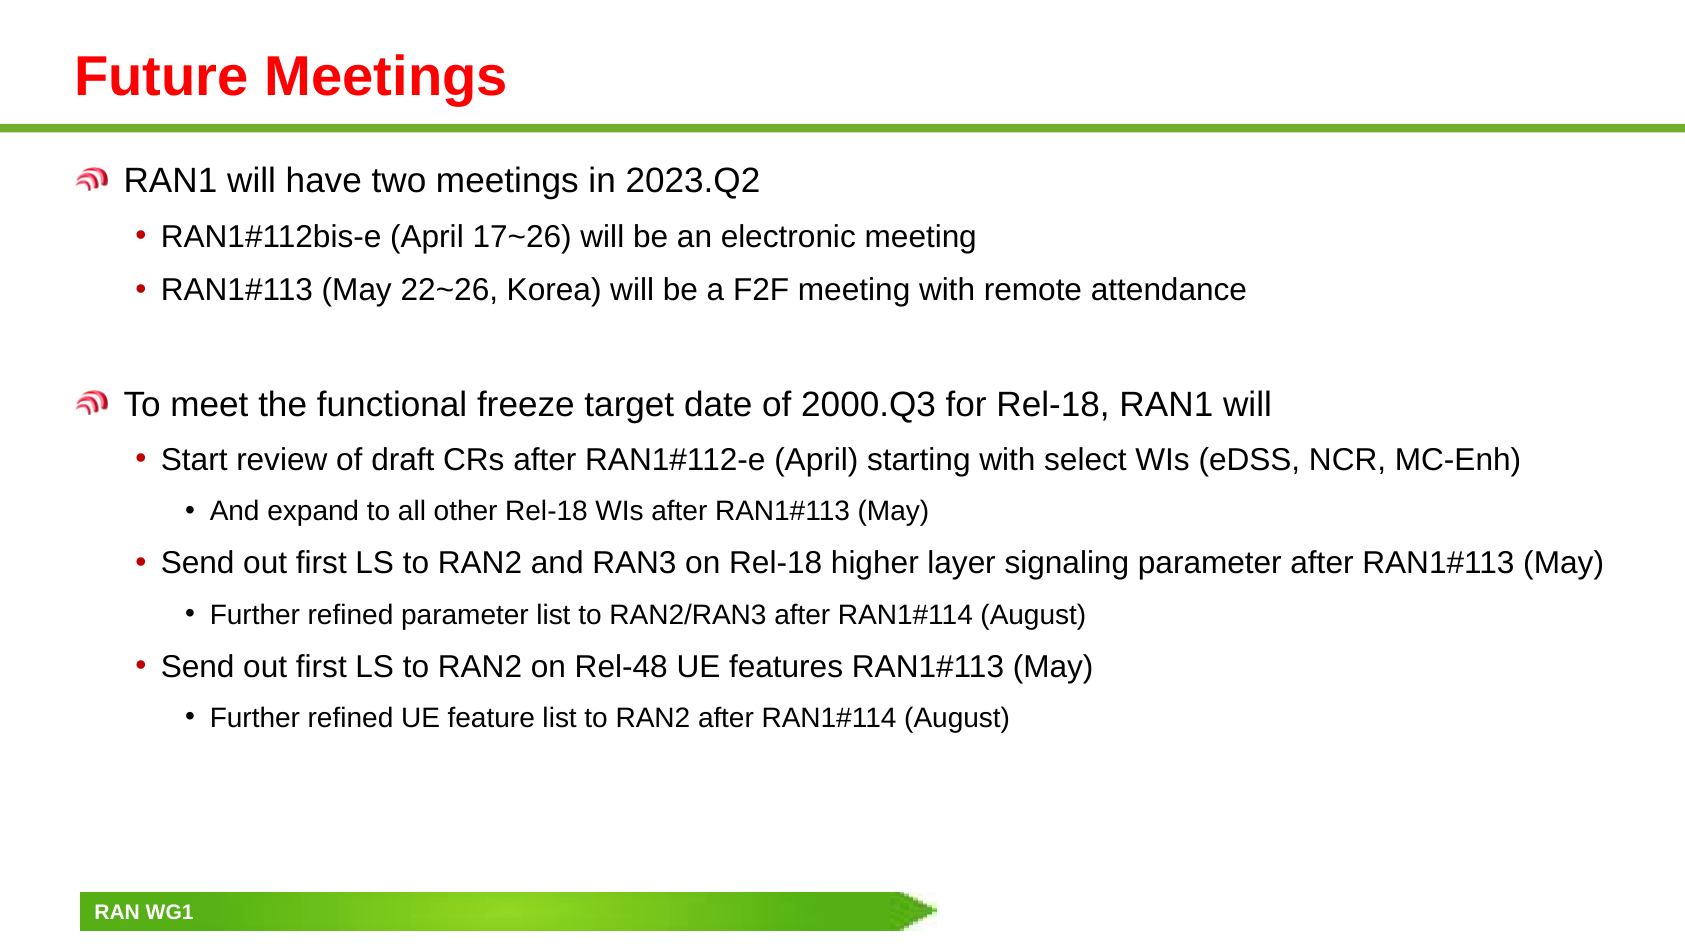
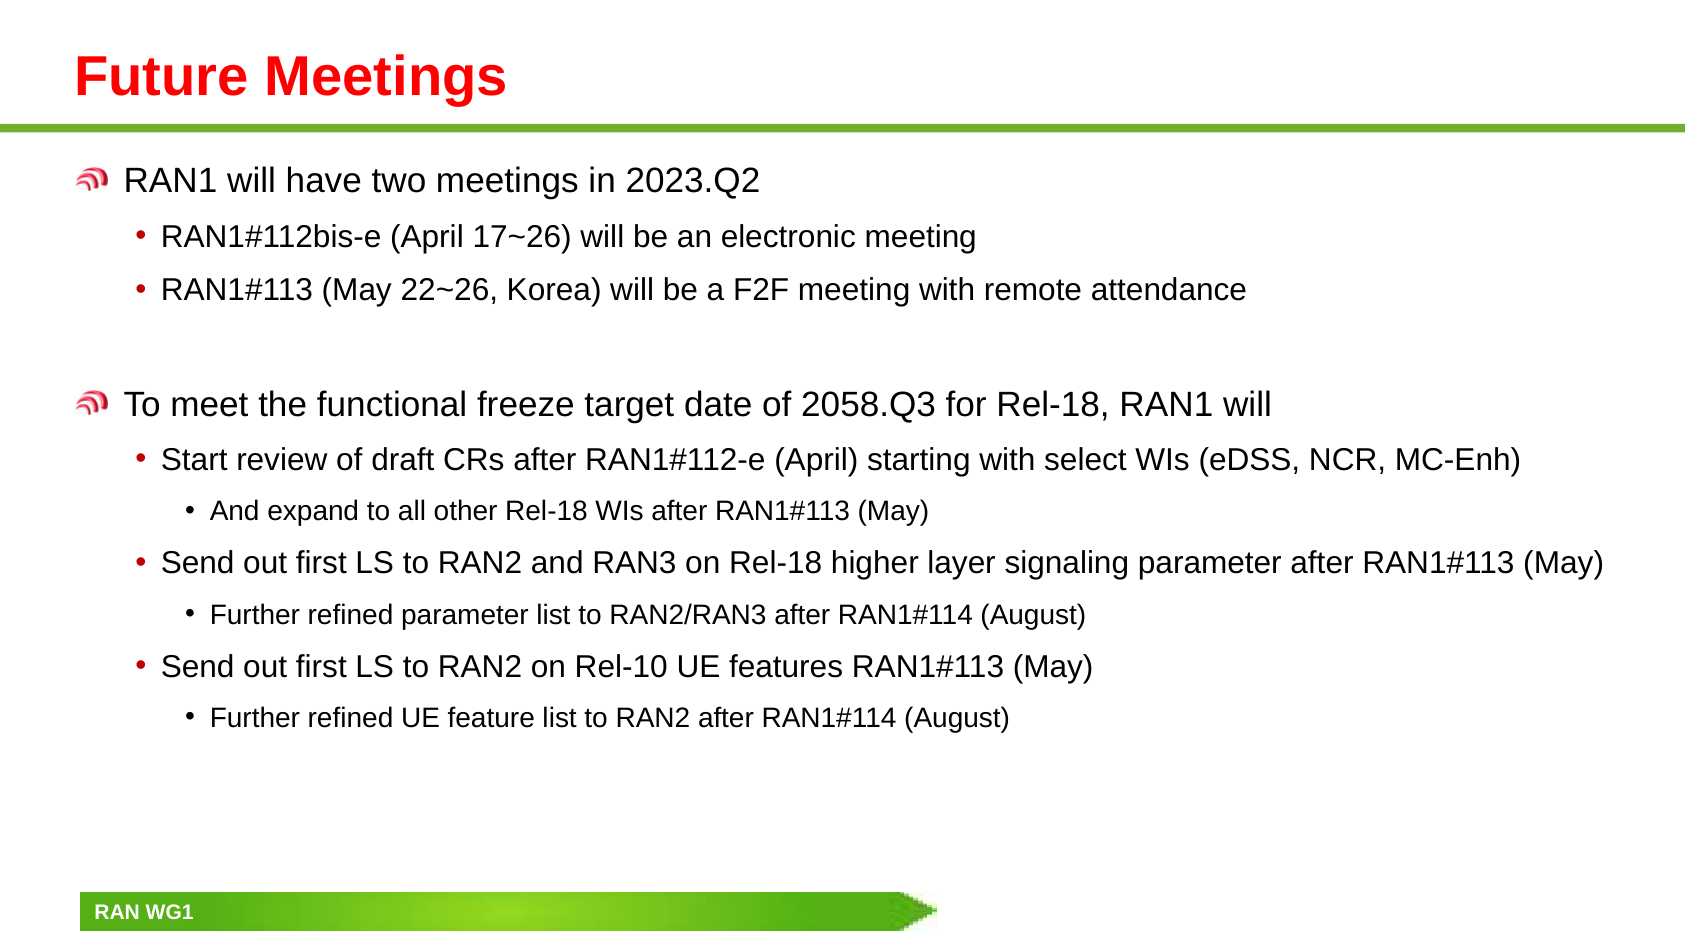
2000.Q3: 2000.Q3 -> 2058.Q3 (869, 404)
Rel-48: Rel-48 -> Rel-10 (621, 667)
